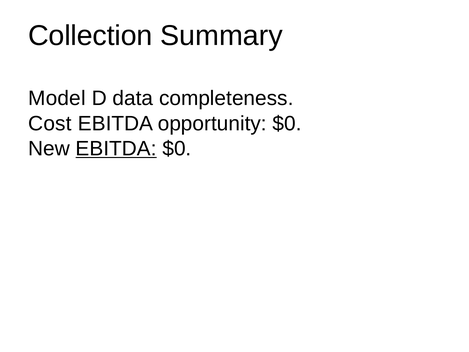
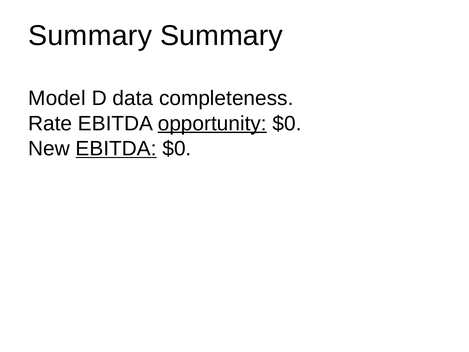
Collection: Collection -> Summary (90, 36)
Cost: Cost -> Rate (50, 123)
opportunity underline: none -> present (212, 123)
